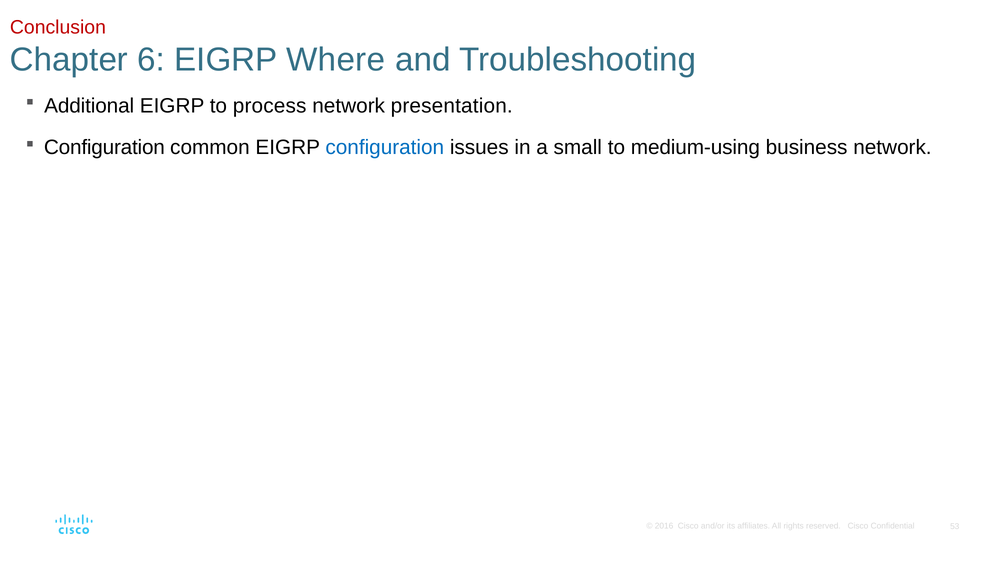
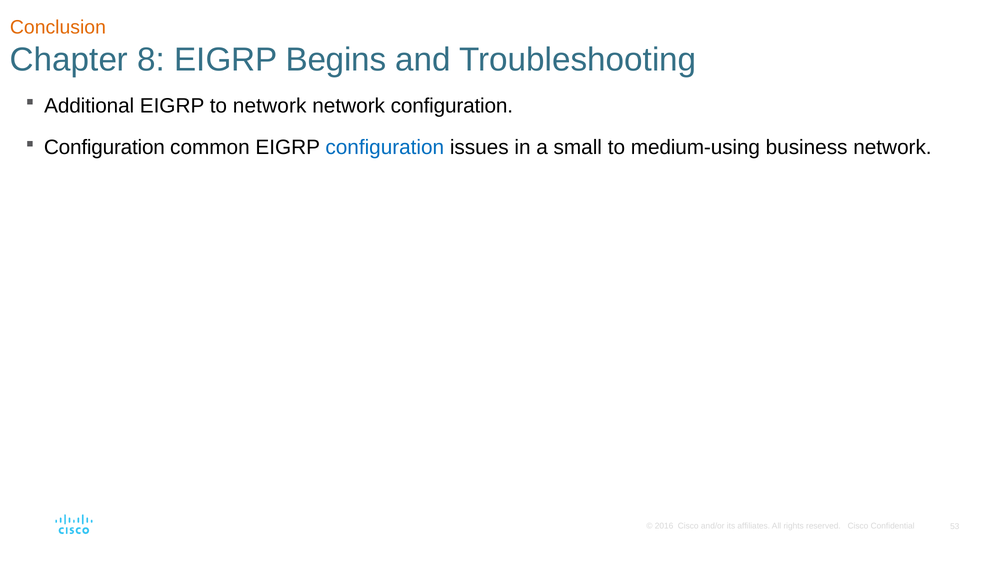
Conclusion colour: red -> orange (58, 27)
6: 6 -> 8 (151, 60)
Where: Where -> Begins (336, 60)
to process: process -> network (270, 106)
network presentation: presentation -> configuration (452, 106)
